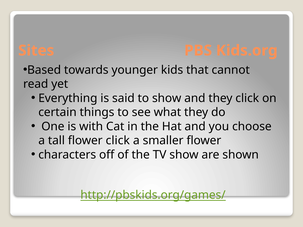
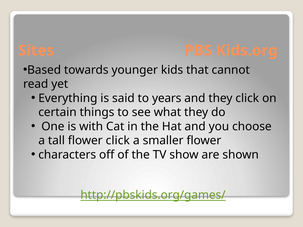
to show: show -> years (167, 98)
